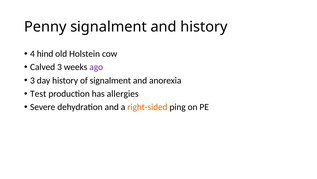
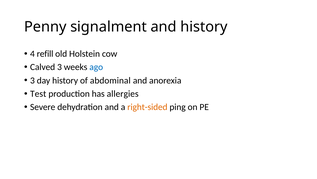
hind: hind -> refill (45, 54)
ago colour: purple -> blue (96, 67)
of signalment: signalment -> abdominal (110, 80)
